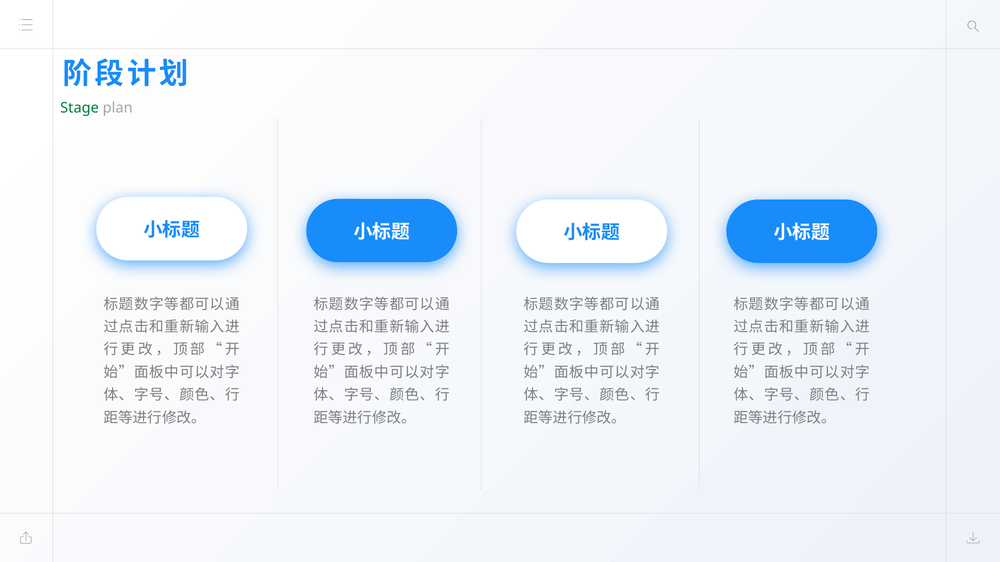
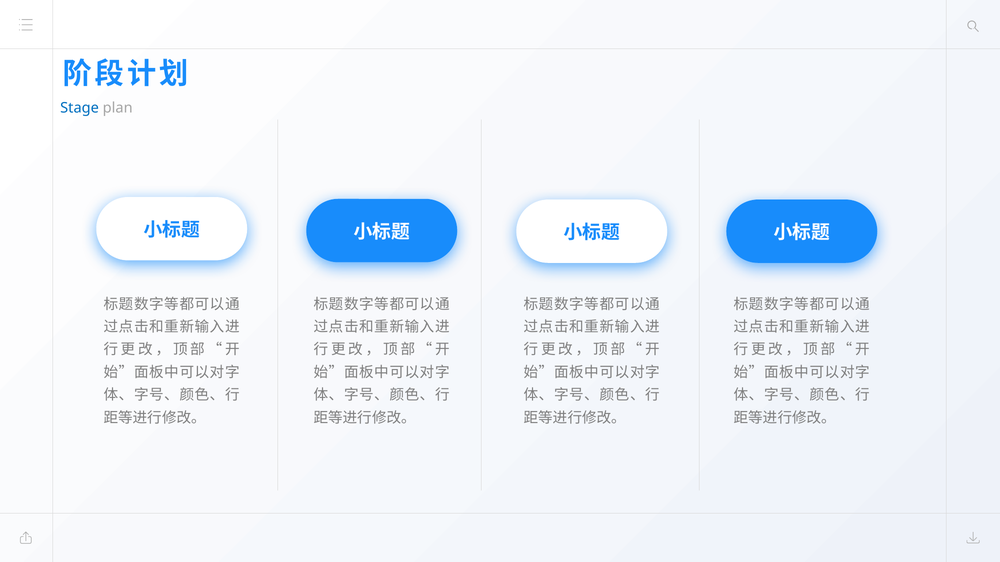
Stage colour: green -> blue (80, 108)
